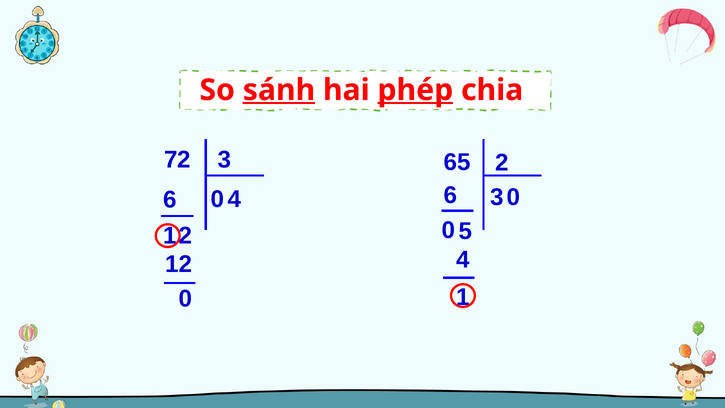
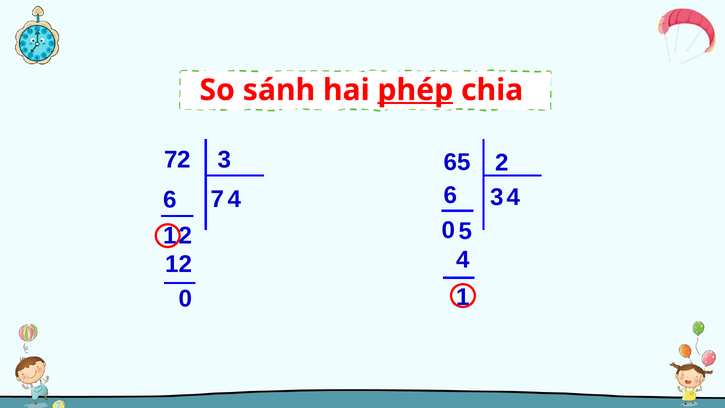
sánh underline: present -> none (279, 90)
0: 0 -> 4 (513, 197)
0: 0 -> 7 (218, 199)
